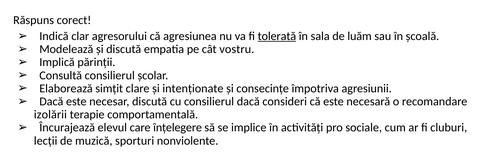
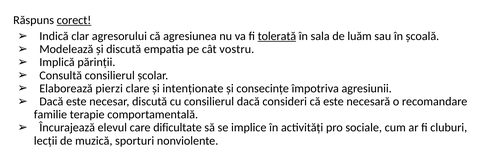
corect underline: none -> present (74, 20)
simțit: simțit -> pierzi (109, 88)
izolării: izolării -> familie (50, 114)
înțelegere: înțelegere -> dificultate (178, 127)
